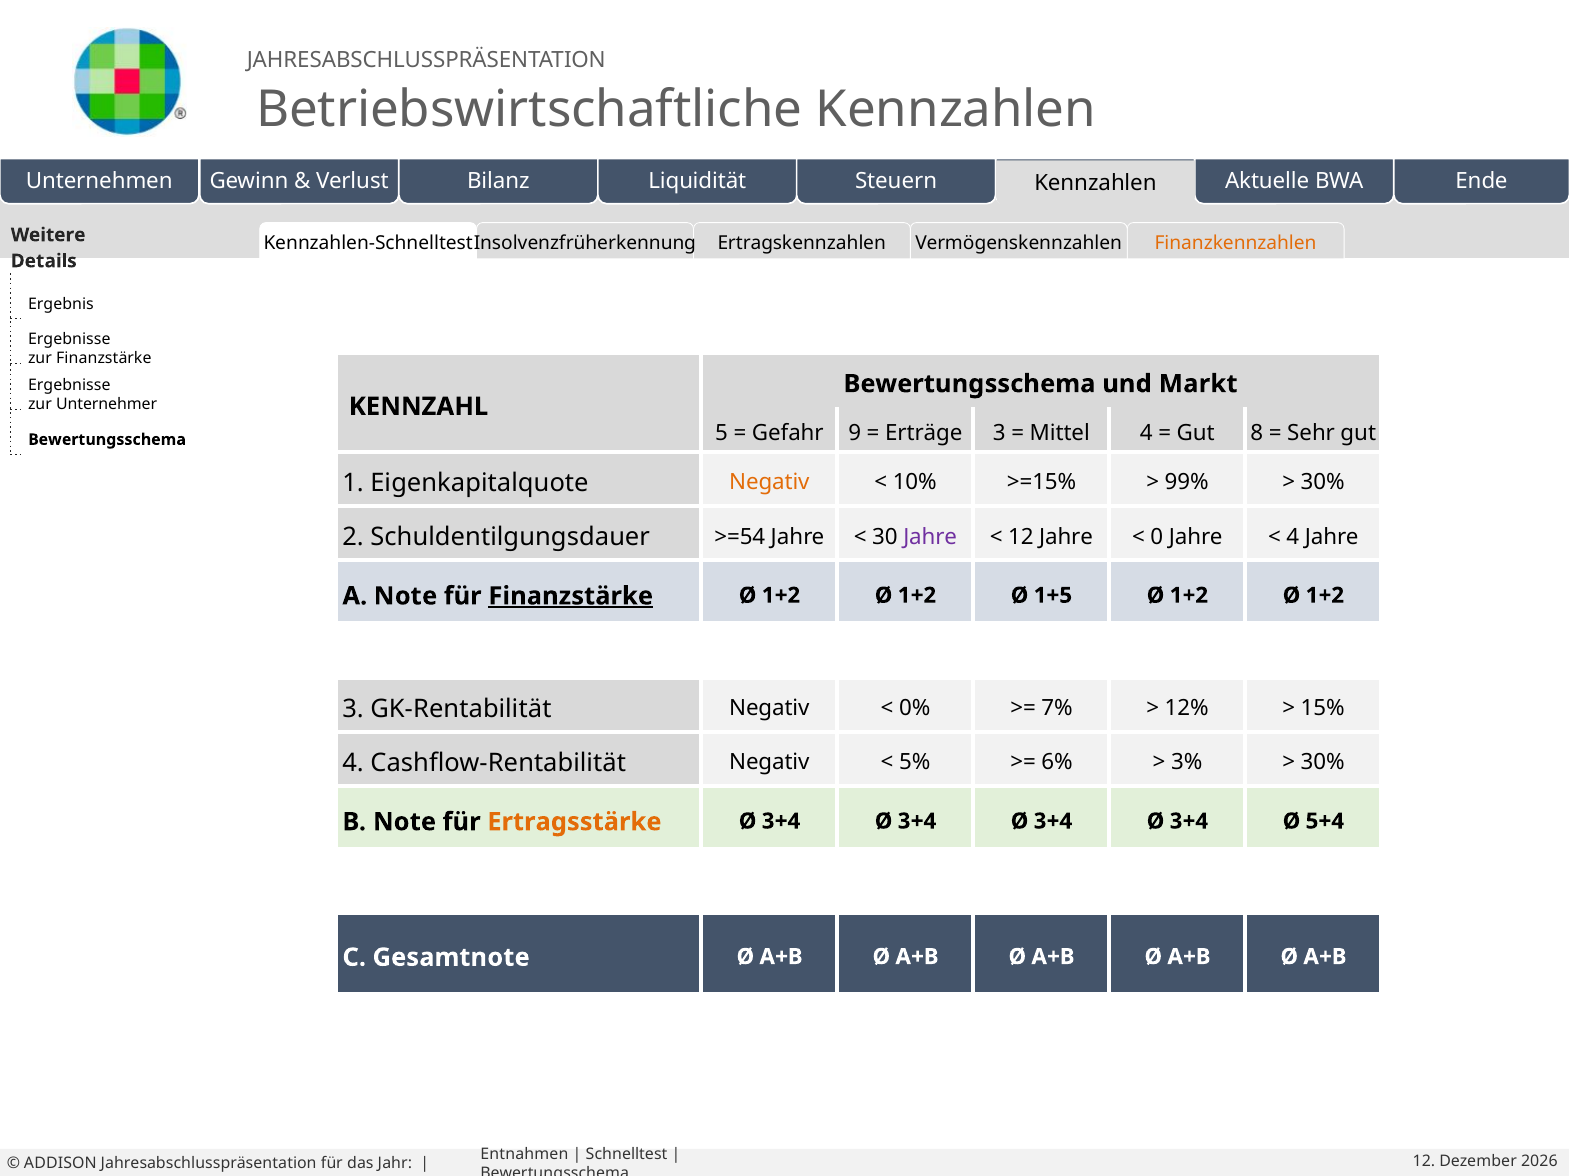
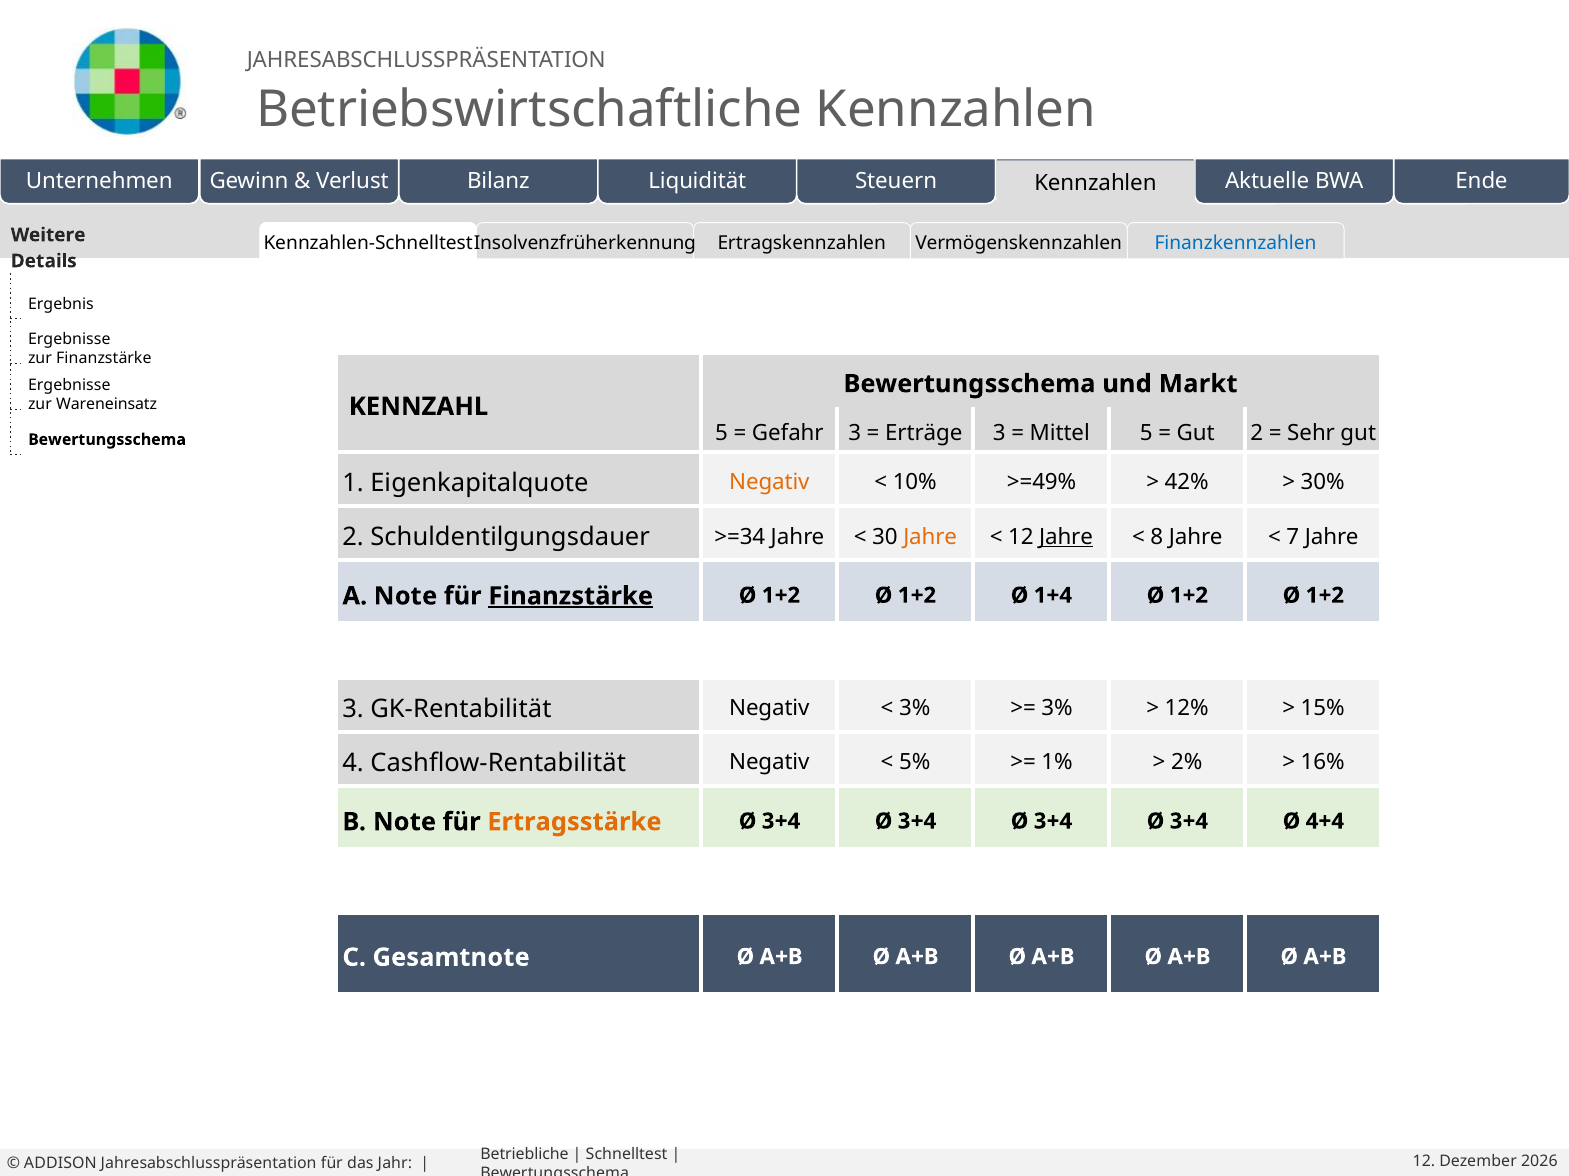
Finanzkennzahlen colour: orange -> blue (1236, 243)
Unternehmer: Unternehmer -> Wareneinsatz (107, 404)
Gefahr 9: 9 -> 3 (855, 433)
Mittel 4: 4 -> 5 (1146, 433)
Gut 8: 8 -> 2 (1257, 433)
>=15%: >=15% -> >=49% (1042, 483)
99%: 99% -> 42% (1187, 483)
>=54: >=54 -> >=34 (740, 537)
Jahre colour: purple -> orange (930, 537)
Jahre underline: none -> present (1066, 537)
0: 0 -> 8 (1157, 537)
4: 4 -> 7 (1293, 537)
1+5: 1+5 -> 1+4 (1053, 595)
0%: 0% -> 3% (915, 708)
7%: 7% -> 3% (1057, 708)
6%: 6% -> 1% (1057, 763)
3%: 3% -> 2% (1187, 763)
30%: 30% -> 16% (1323, 763)
5+4: 5+4 -> 4+4 (1325, 821)
Entnahmen: Entnahmen -> Betriebliche (524, 1154)
